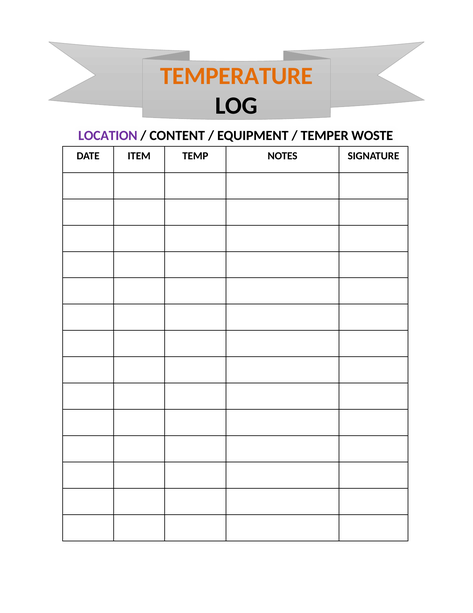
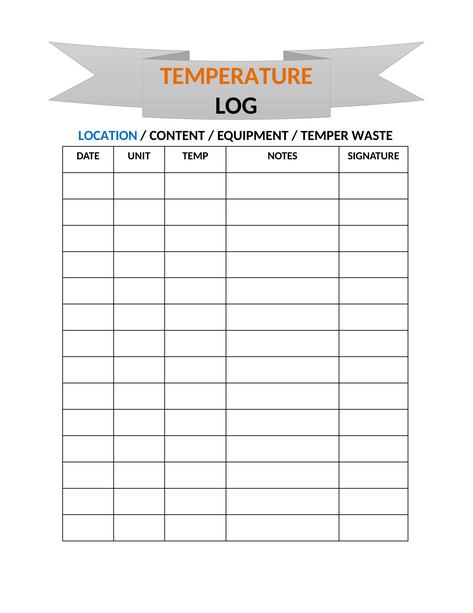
LOCATION colour: purple -> blue (108, 135)
WOSTE: WOSTE -> WASTE (372, 135)
ITEM: ITEM -> UNIT (139, 156)
